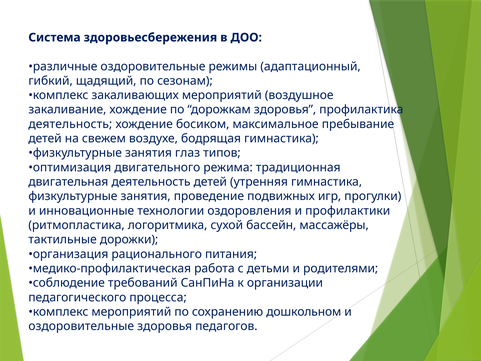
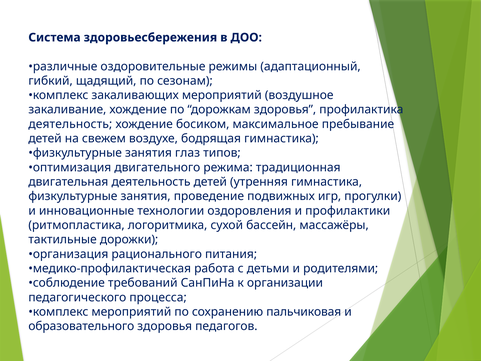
дошкольном: дошкольном -> пальчиковая (304, 312)
оздоровительные: оздоровительные -> образовательного (81, 326)
